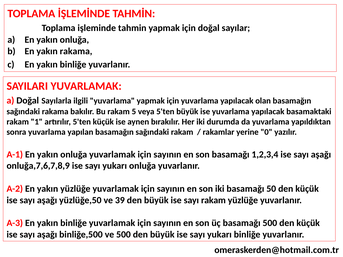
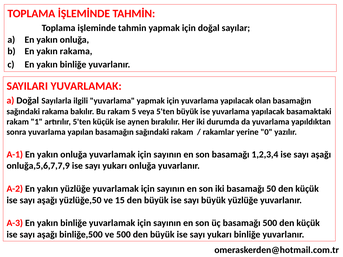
onluğa,7,6,7,8,9: onluğa,7,6,7,8,9 -> onluğa,5,6,7,7,9 (38, 166)
39: 39 -> 15 (120, 200)
sayı rakam: rakam -> büyük (213, 200)
